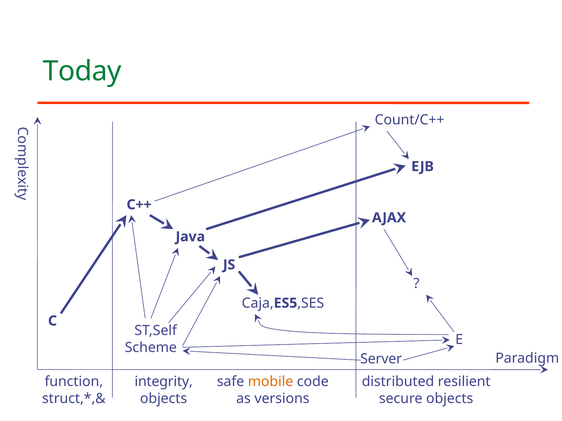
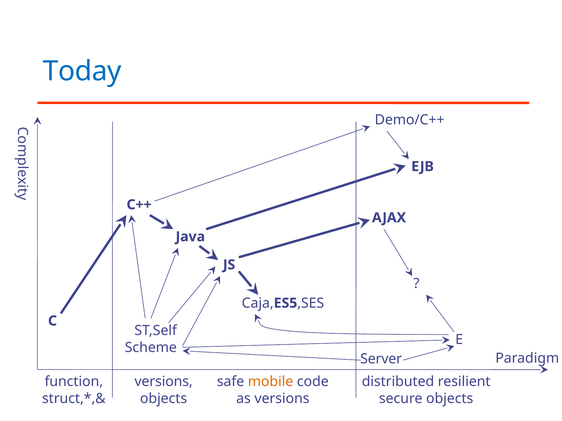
Today colour: green -> blue (82, 71)
Count/C++: Count/C++ -> Demo/C++ (410, 120)
integrity: integrity -> versions (164, 382)
